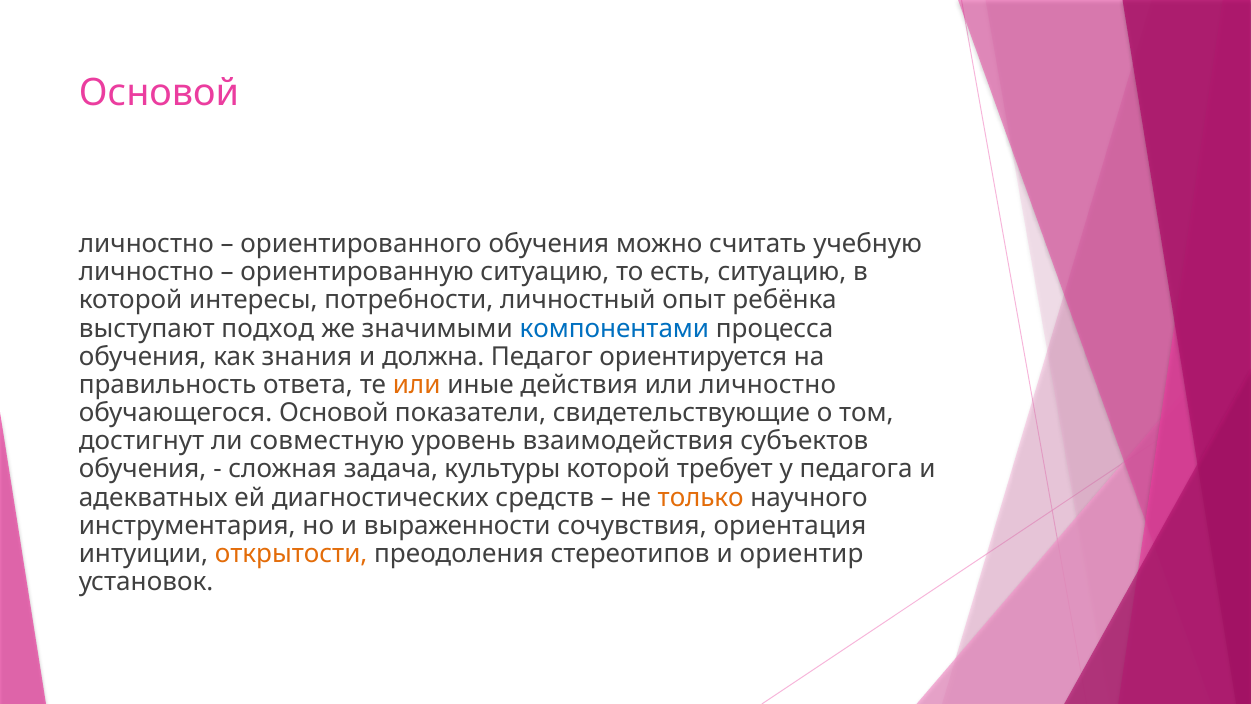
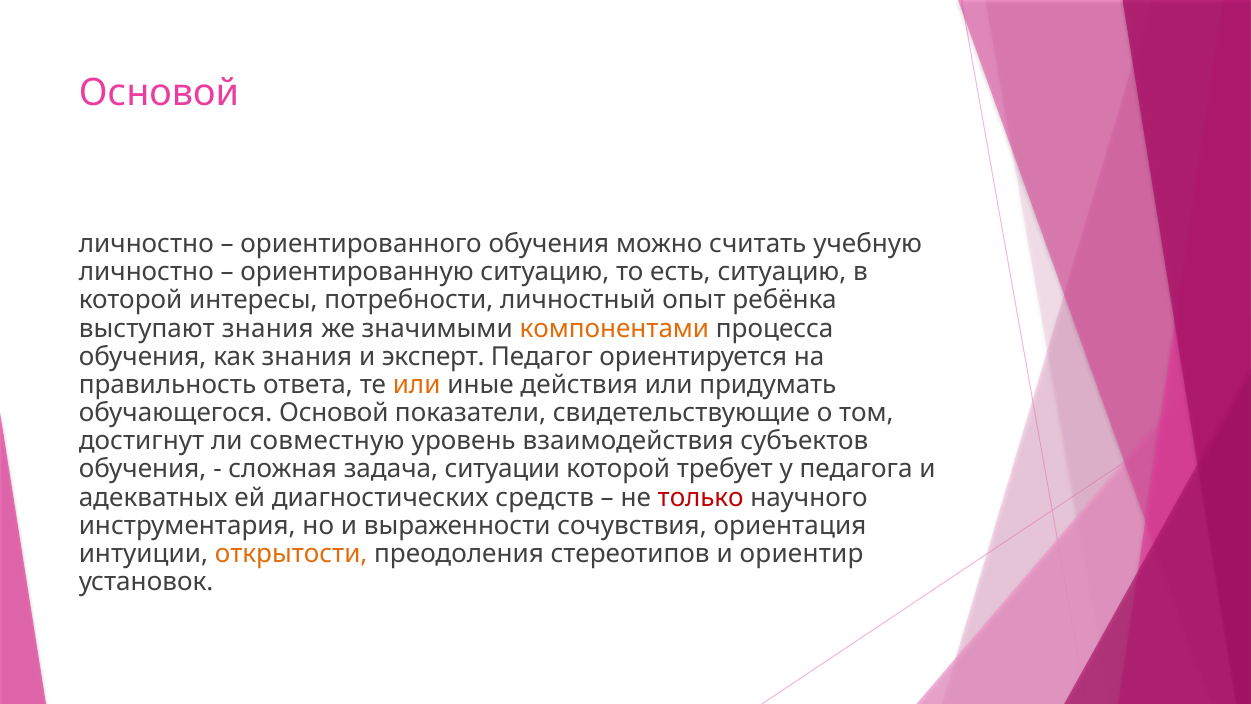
выступают подход: подход -> знания (268, 328)
компонентами colour: blue -> orange (614, 328)
должна: должна -> эксперт (433, 356)
или личностно: личностно -> придумать (768, 385)
культуры: культуры -> ситуации (502, 469)
только colour: orange -> red (701, 497)
